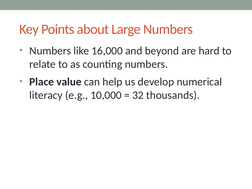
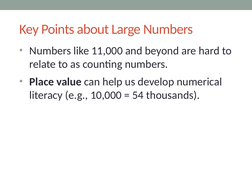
16,000: 16,000 -> 11,000 (107, 51)
32: 32 -> 54 (138, 95)
